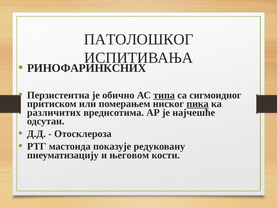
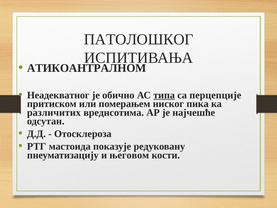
РИНОФАРИНКСНИХ: РИНОФАРИНКСНИХ -> АТИКОАНТРАЛНОМ (87, 68)
Перзистентна: Перзистентна -> Неадекватног (58, 95)
сигмоидног: сигмоидног -> перцепције (215, 95)
пика underline: present -> none (198, 104)
